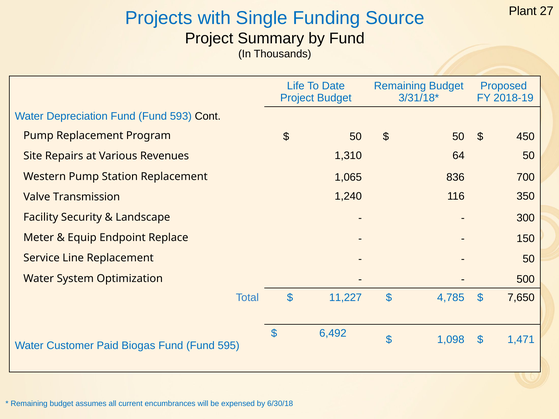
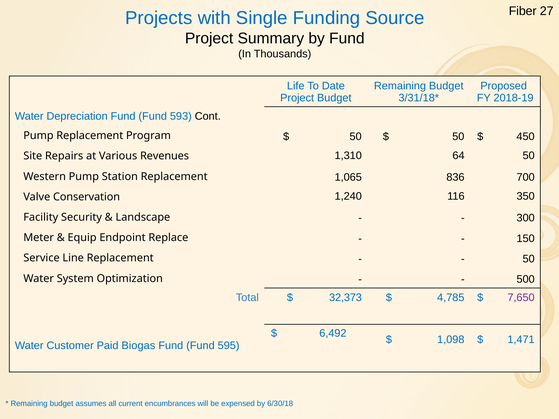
Plant: Plant -> Fiber (523, 11)
Transmission: Transmission -> Conservation (87, 197)
11,227: 11,227 -> 32,373 (345, 298)
7,650 colour: black -> purple (521, 298)
